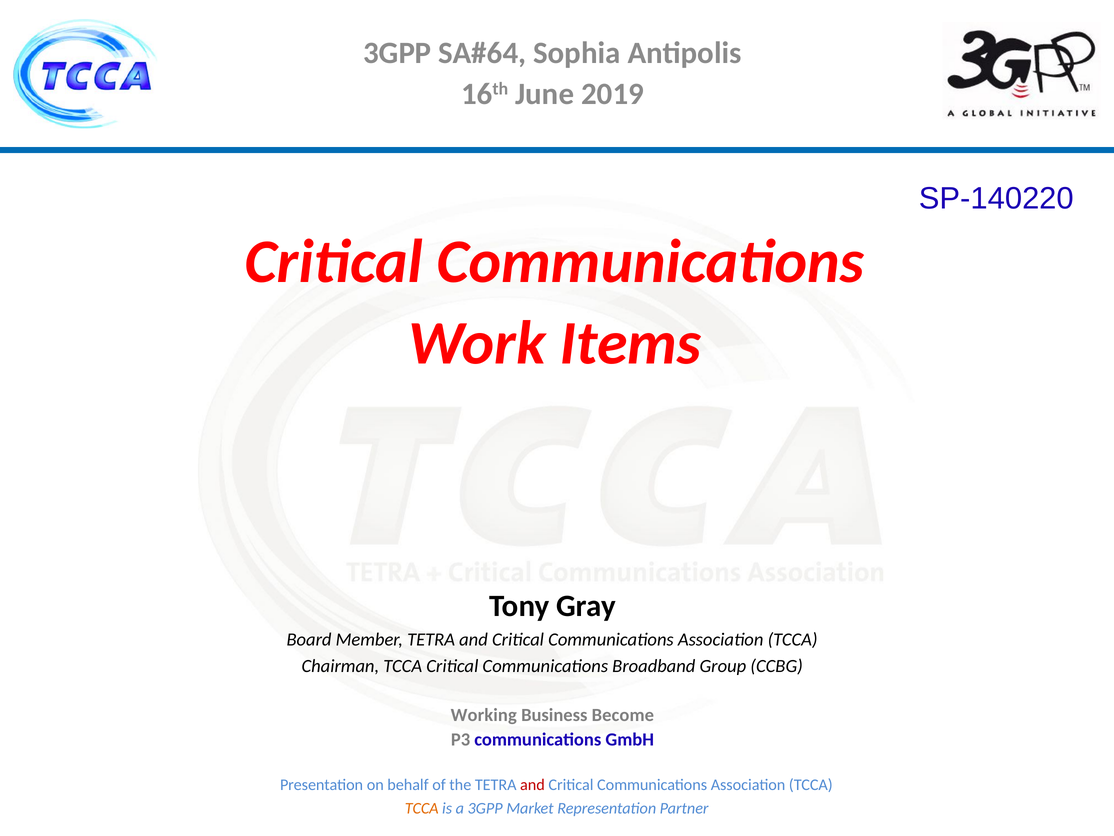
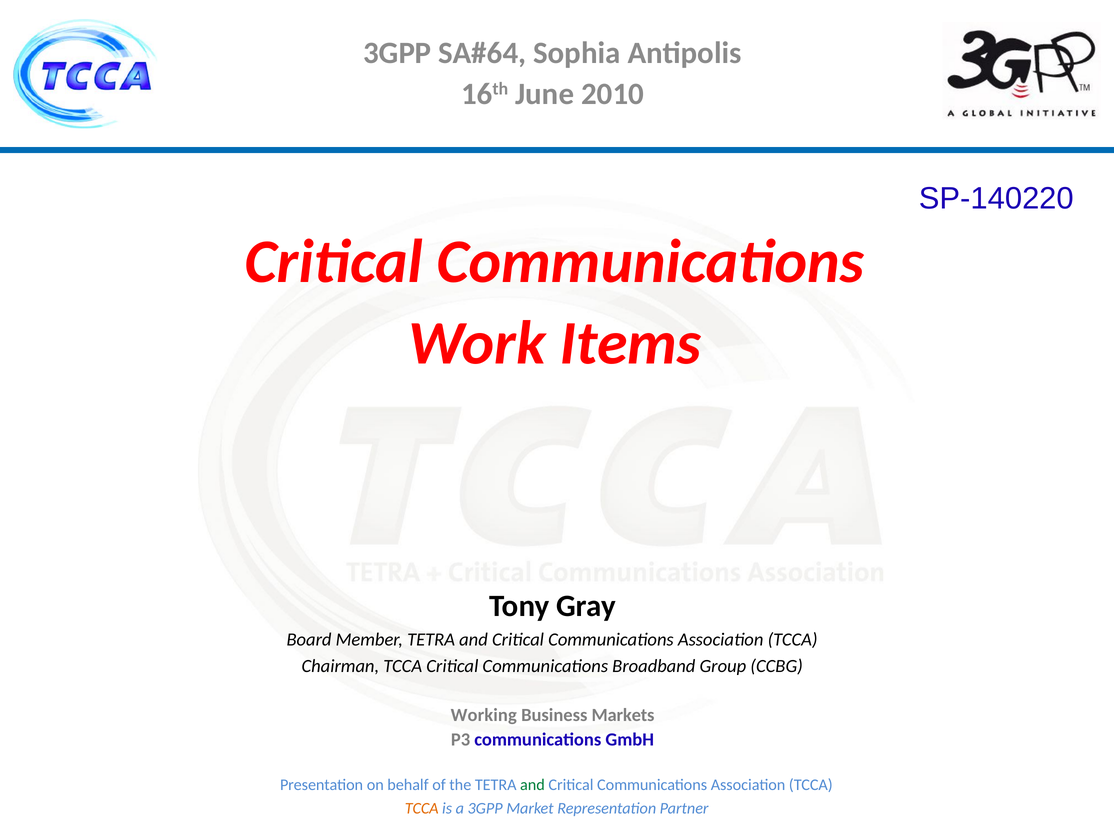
2019: 2019 -> 2010 (613, 94)
Become: Become -> Markets (623, 715)
and colour: red -> green (532, 784)
